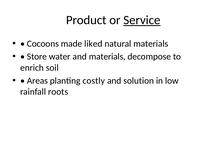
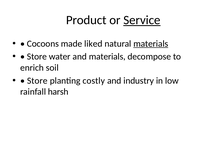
materials underline: none -> present (151, 44)
Areas: Areas -> Store (37, 81)
solution: solution -> industry (139, 81)
roots: roots -> harsh (58, 92)
